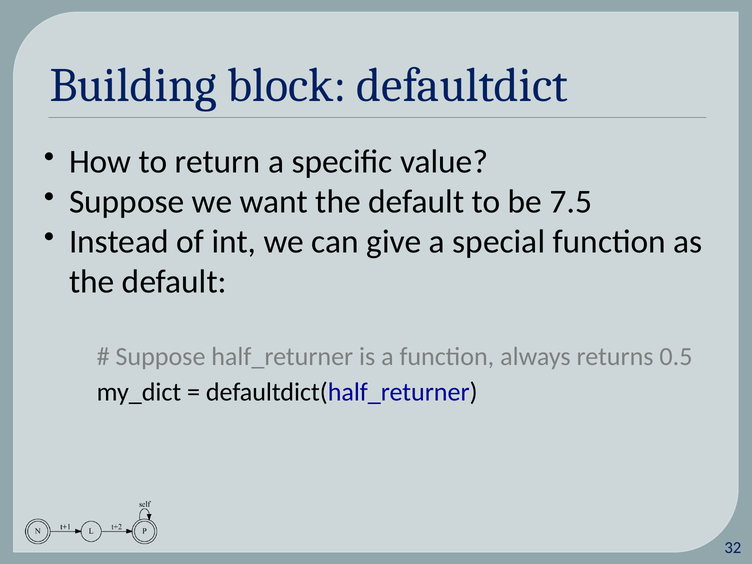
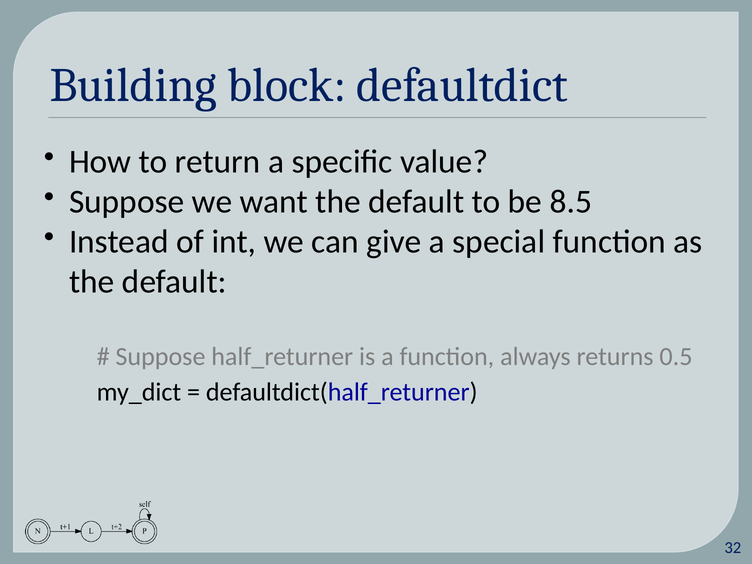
7.5: 7.5 -> 8.5 (571, 202)
